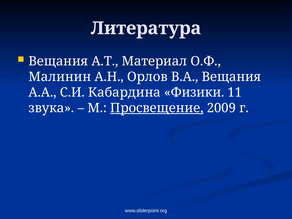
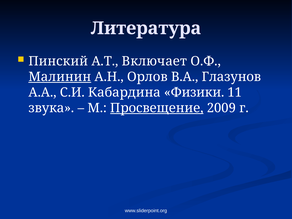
Вещания: Вещания -> Пинский (58, 61)
Материал: Материал -> Включает (154, 61)
Малинин underline: none -> present (60, 77)
В.А Вещания: Вещания -> Глазунов (231, 77)
